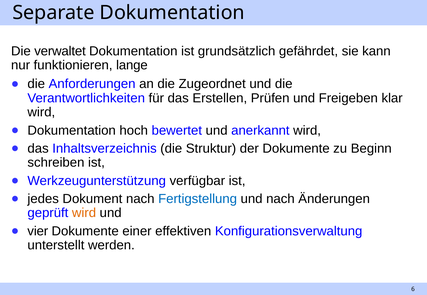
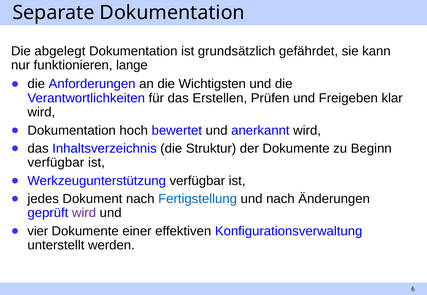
verwaltet: verwaltet -> abgelegt (60, 51)
Zugeordnet: Zugeordnet -> Wichtigsten (212, 84)
schreiben: schreiben -> verfügbar (56, 163)
wird colour: orange -> purple (84, 213)
